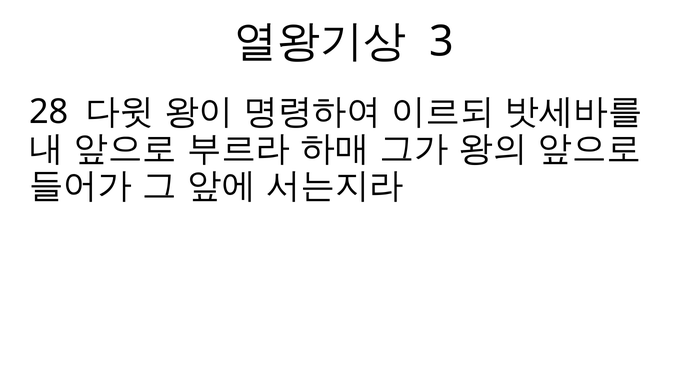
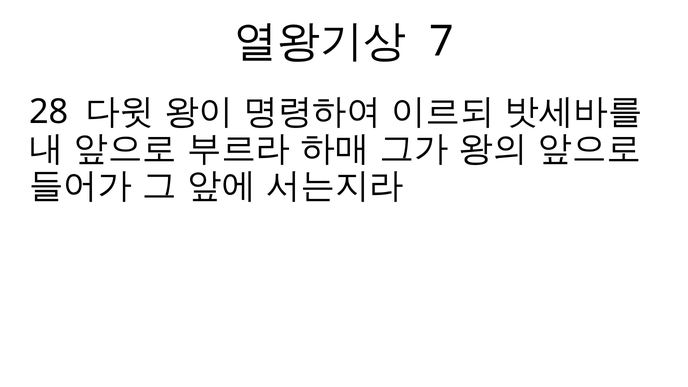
3: 3 -> 7 (442, 41)
